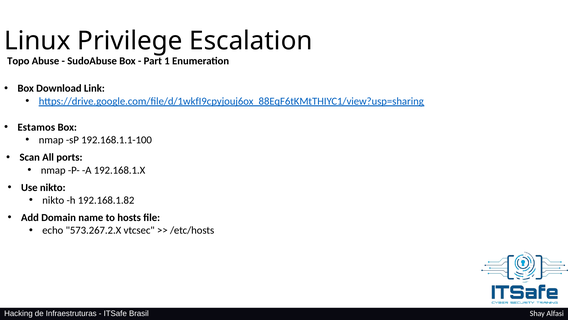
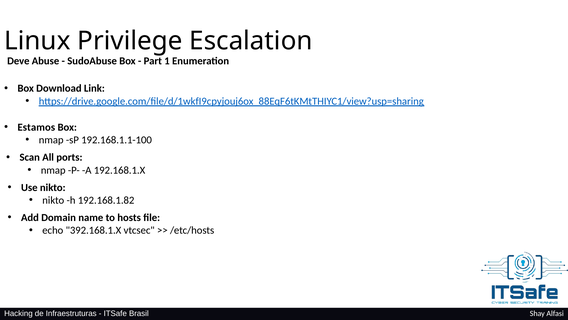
Topo: Topo -> Deve (18, 61)
573.267.2.X: 573.267.2.X -> 392.168.1.X (93, 230)
